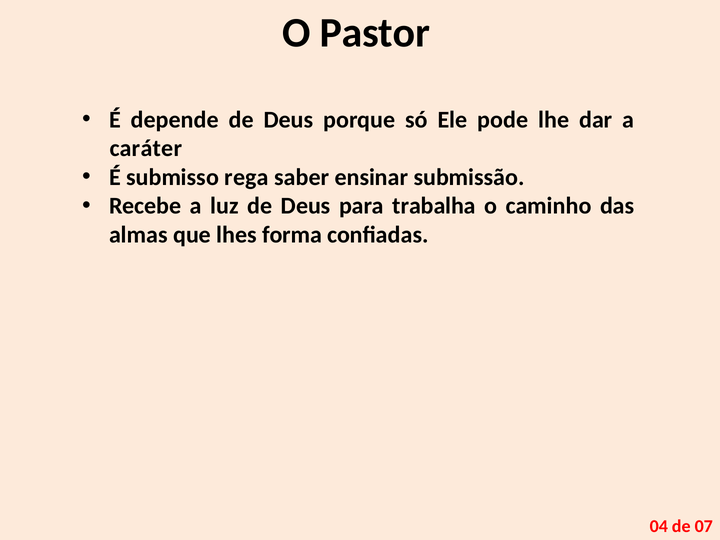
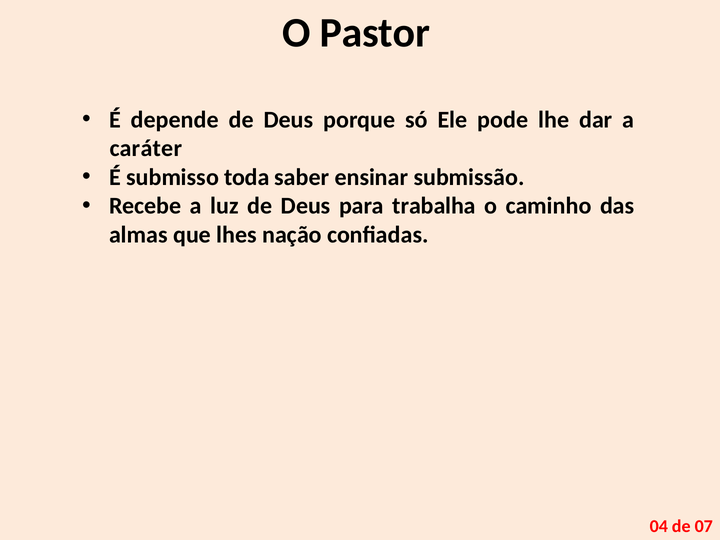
rega: rega -> toda (247, 177)
forma: forma -> nação (292, 235)
